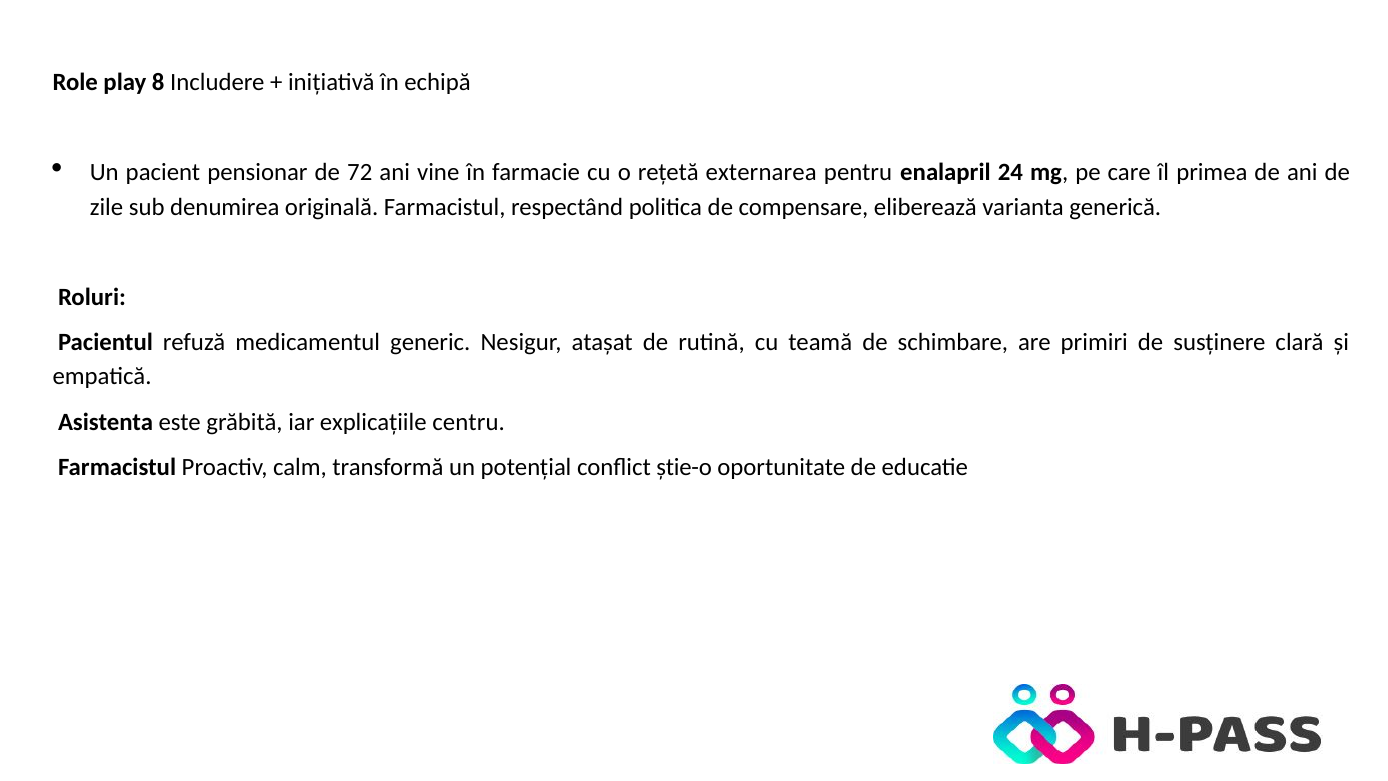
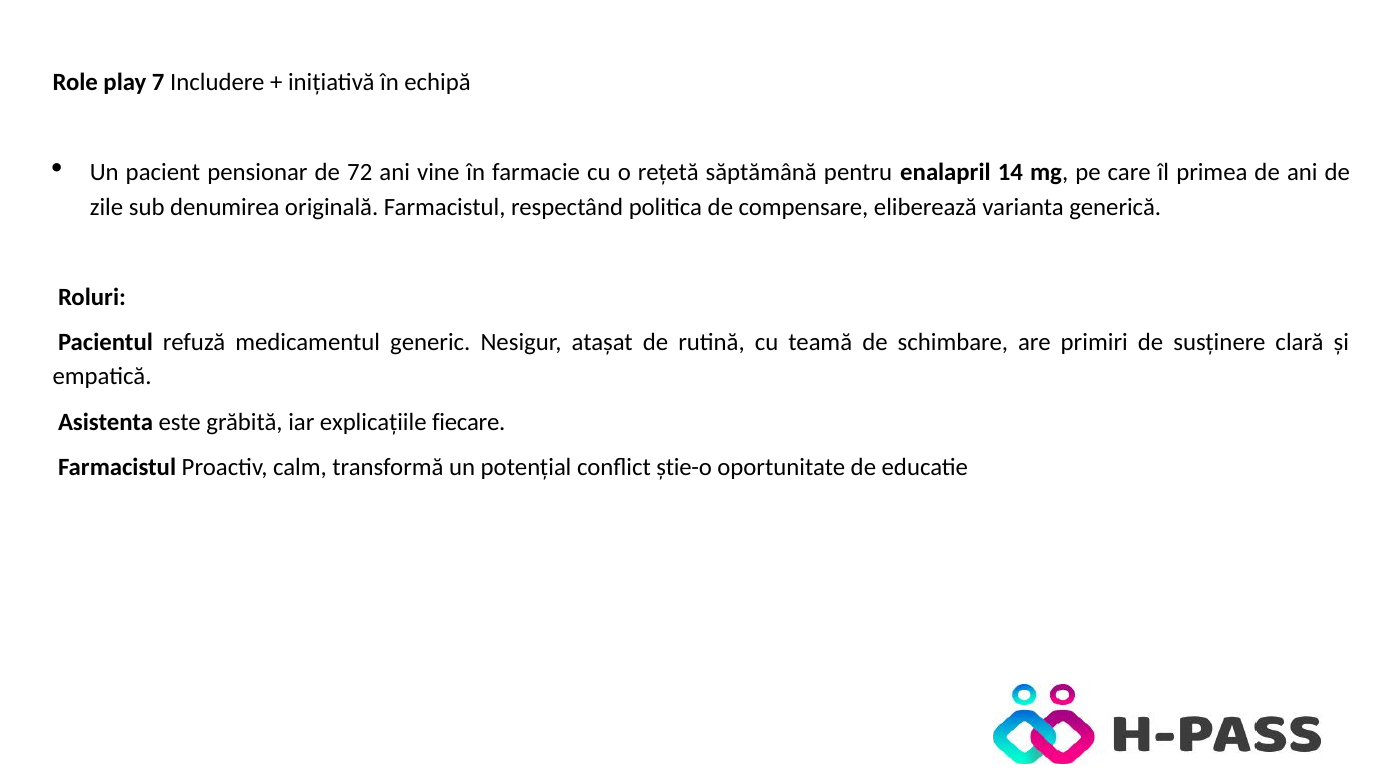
8: 8 -> 7 (158, 82)
externarea: externarea -> săptămână (761, 173)
24: 24 -> 14 (1010, 173)
centru: centru -> fiecare (469, 422)
